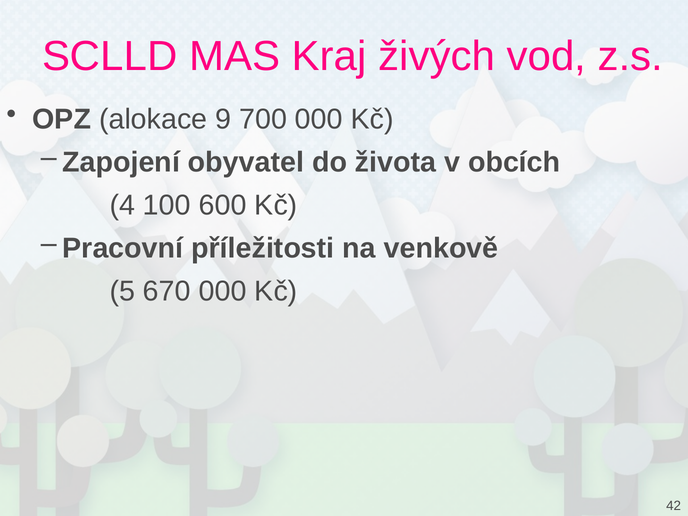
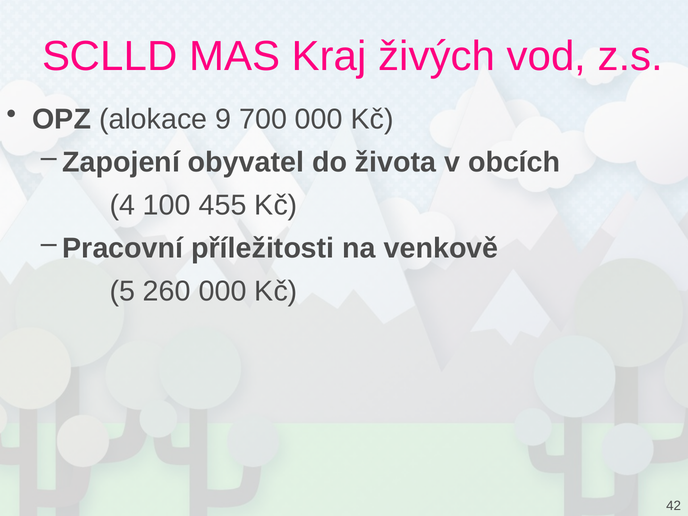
600: 600 -> 455 (223, 205)
670: 670 -> 260 (167, 291)
